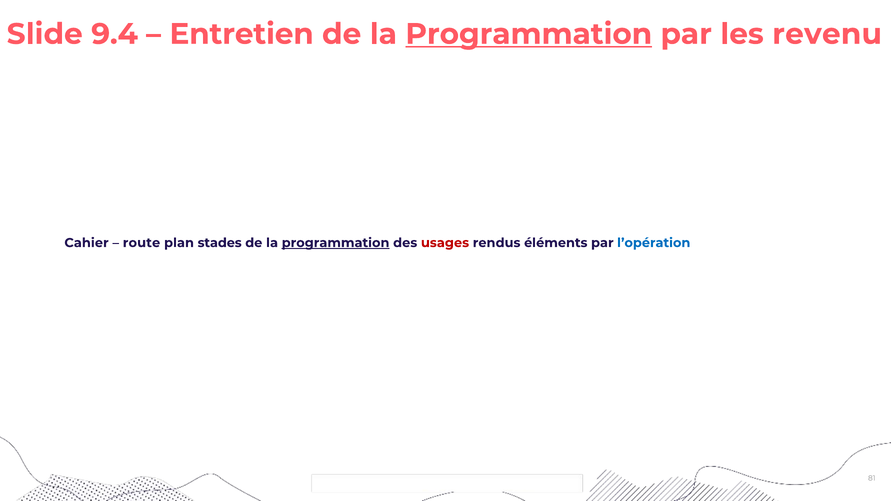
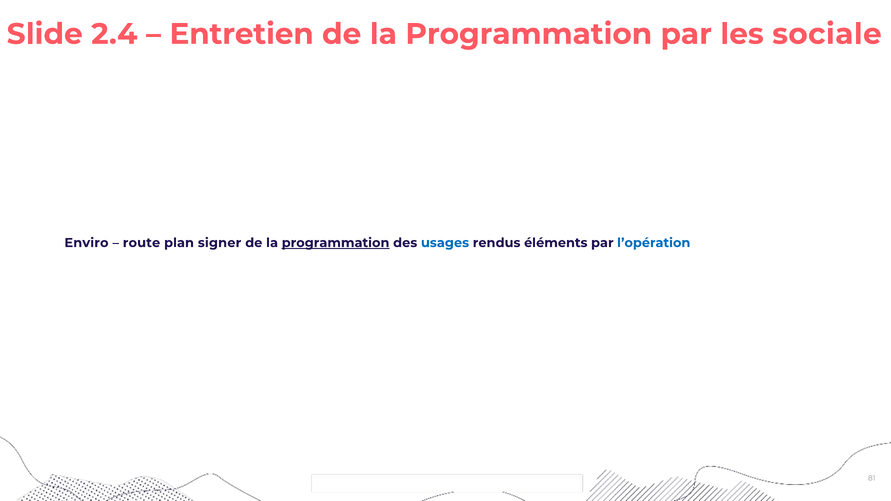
9.4: 9.4 -> 2.4 (114, 34)
Programmation underline: present -> none (529, 34)
revenu: revenu -> sociale (827, 34)
Cahier: Cahier -> Enviro (86, 243)
stades: stades -> signer (220, 243)
usages colour: red -> blue (445, 243)
